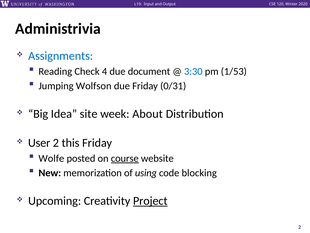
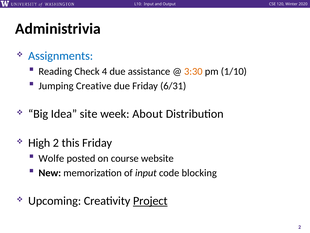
document: document -> assistance (149, 71)
3:30 colour: blue -> orange (193, 71)
1/53: 1/53 -> 1/10 (234, 71)
Wolfson: Wolfson -> Creative (94, 86)
0/31: 0/31 -> 6/31 (173, 86)
User: User -> High (39, 143)
course underline: present -> none (125, 158)
of using: using -> input (146, 172)
